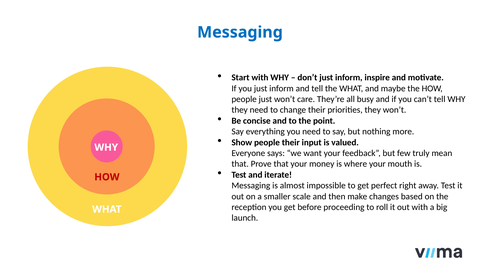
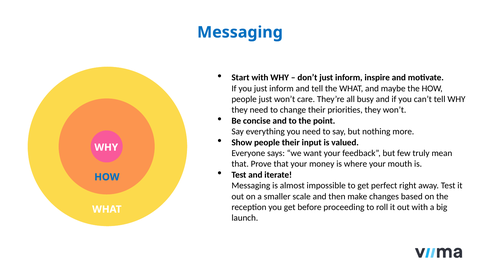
HOW colour: red -> blue (107, 177)
